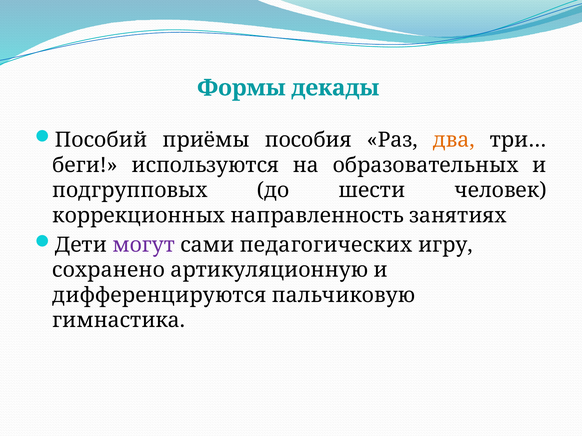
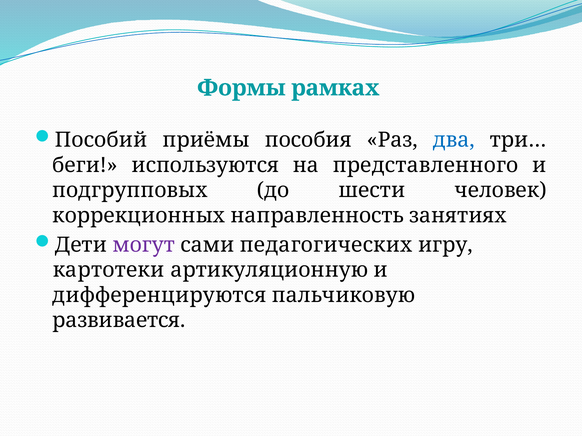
декады: декады -> рамках (335, 88)
два colour: orange -> blue (454, 140)
образовательных: образовательных -> представленного (426, 165)
сохранено: сохранено -> картотеки (109, 270)
гимнастика: гимнастика -> развивается (119, 321)
